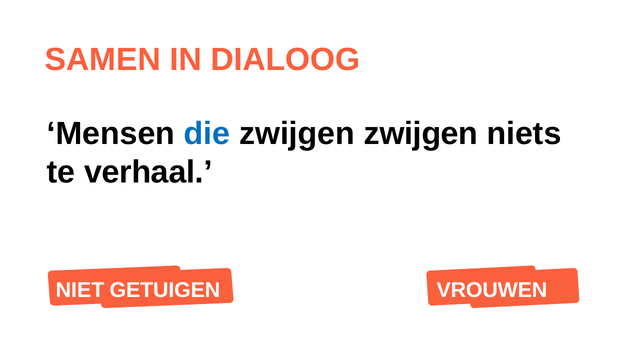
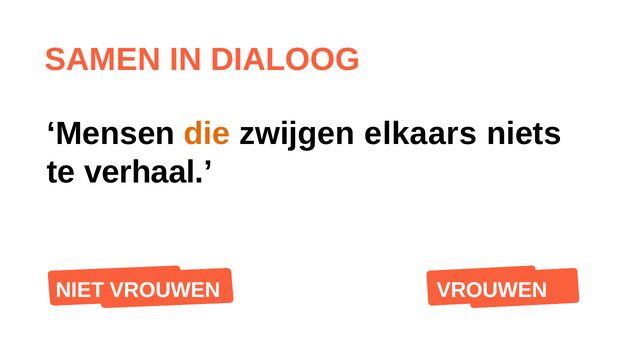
die colour: blue -> orange (207, 134)
zwijgen zwijgen: zwijgen -> elkaars (421, 134)
NIET GETUIGEN: GETUIGEN -> VROUWEN (165, 290)
